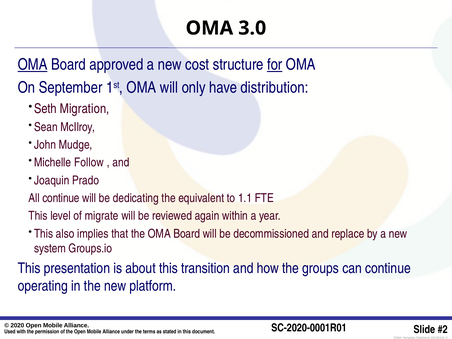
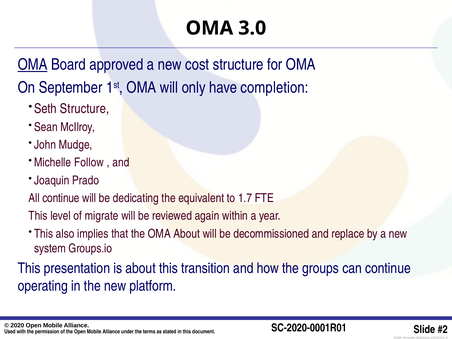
for underline: present -> none (275, 65)
distribution: distribution -> completion (275, 88)
Seth Migration: Migration -> Structure (85, 109)
1.1: 1.1 -> 1.7 (245, 198)
the OMA Board: Board -> About (187, 234)
